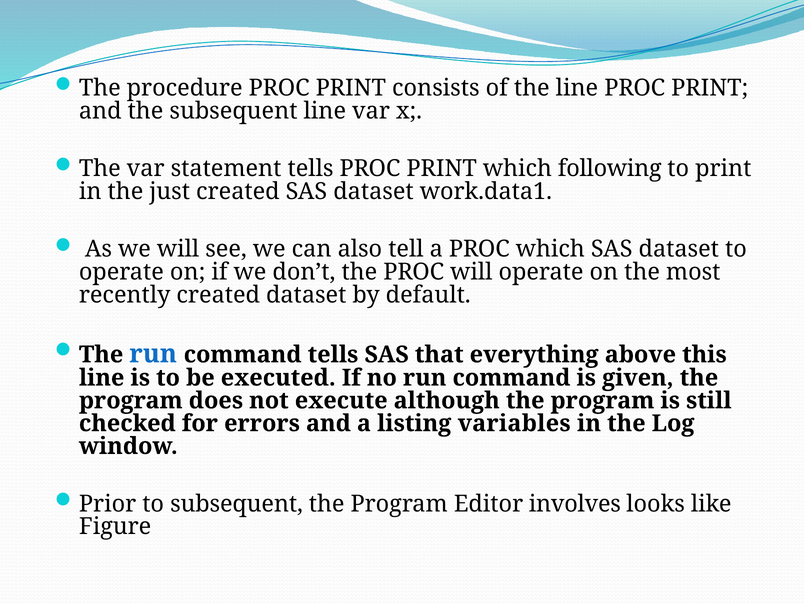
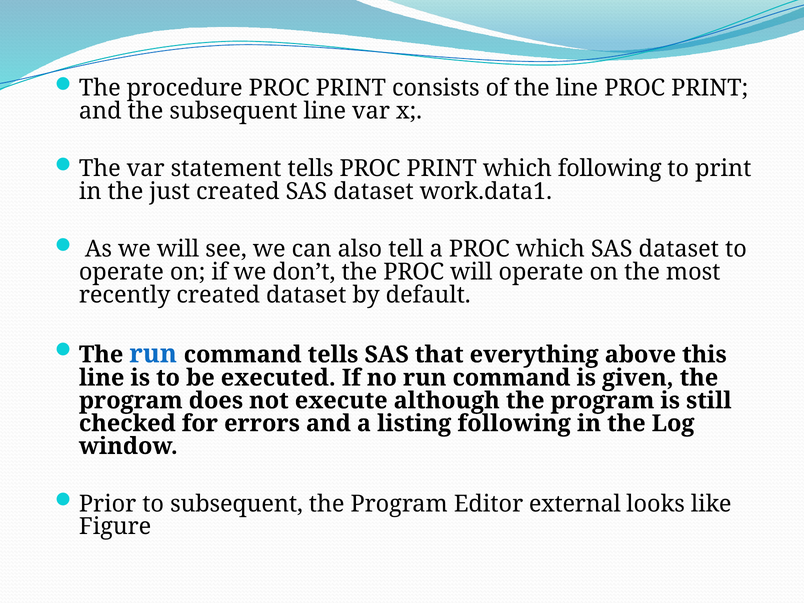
listing variables: variables -> following (514, 423)
involves: involves -> external (575, 504)
